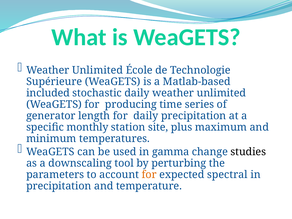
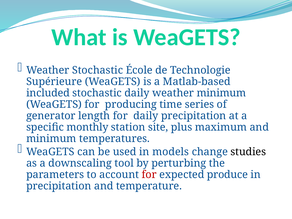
Unlimited: Unlimited -> Stochastic (98, 70)
daily weather unlimited: unlimited -> minimum (221, 93)
gamma: gamma -> models (171, 152)
for colour: orange -> red (149, 175)
spectral: spectral -> produce (227, 175)
